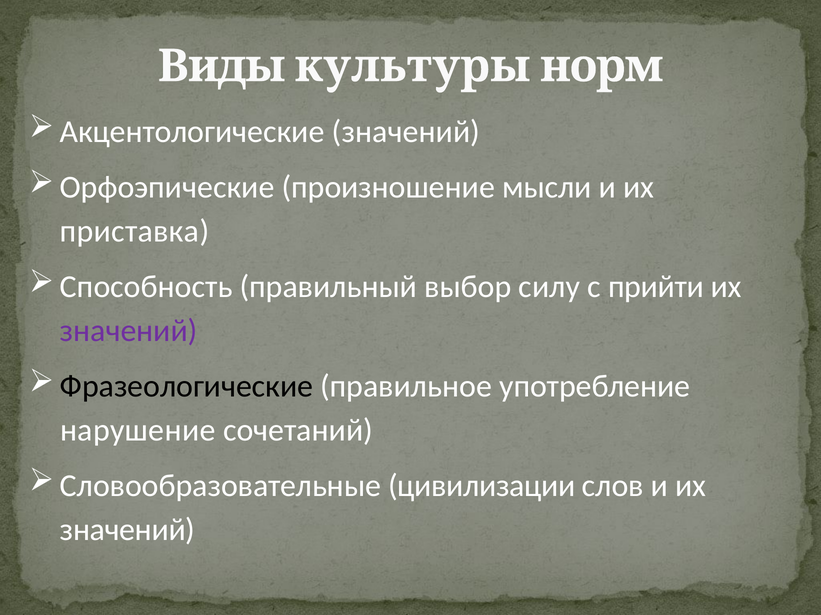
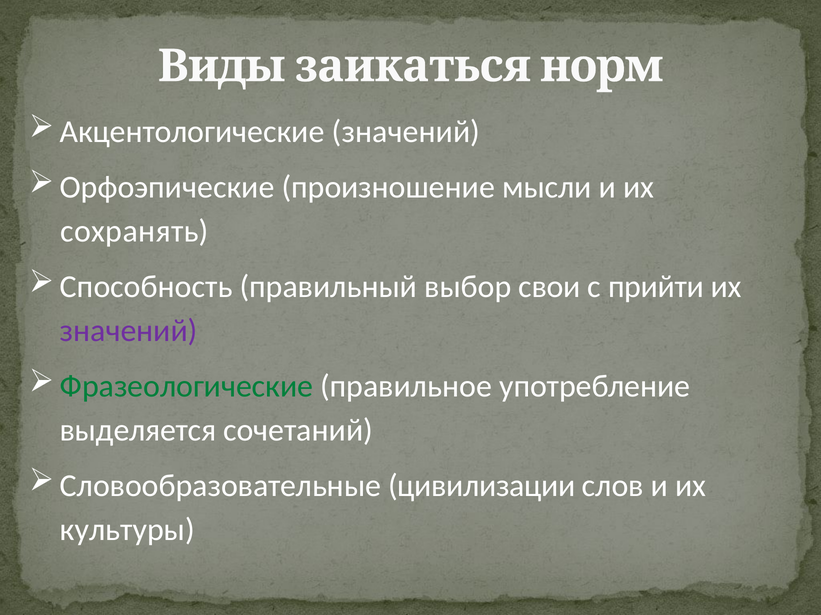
культуры: культуры -> заикаться (413, 66)
приставка: приставка -> сохранять (135, 232)
силу: силу -> свои (550, 287)
Фразеологические colour: black -> green (186, 387)
нарушение: нарушение -> выделяется (138, 431)
значений: значений -> культуры (127, 530)
